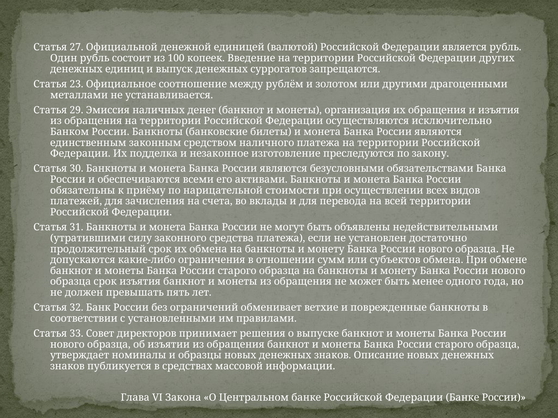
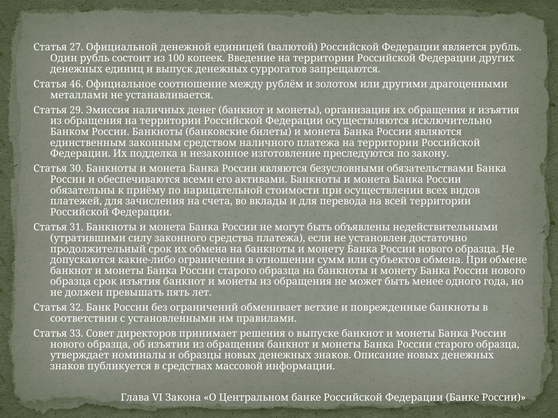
23: 23 -> 46 (76, 84)
